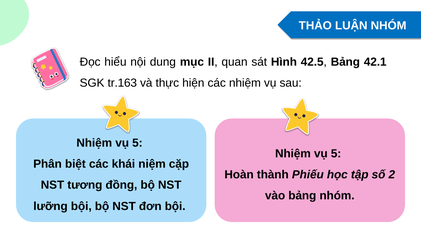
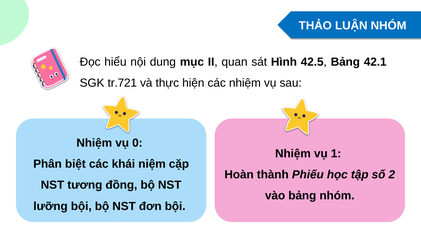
tr.163: tr.163 -> tr.721 (122, 83)
5: 5 -> 0 (137, 143)
5: 5 -> 1 (336, 153)
